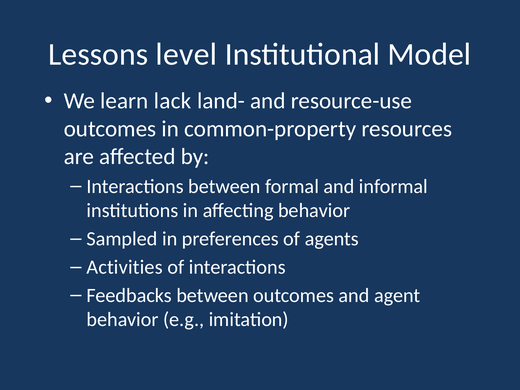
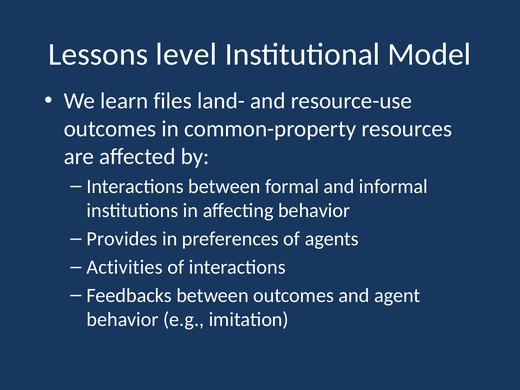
lack: lack -> files (173, 101)
Sampled: Sampled -> Provides (122, 239)
